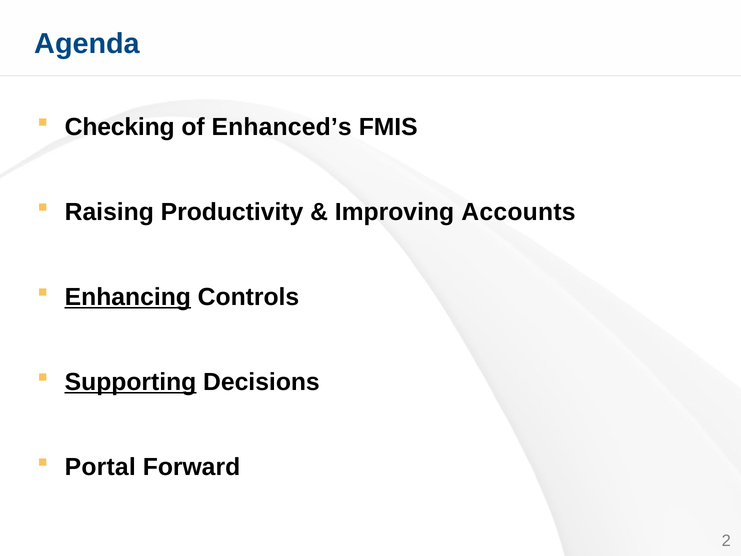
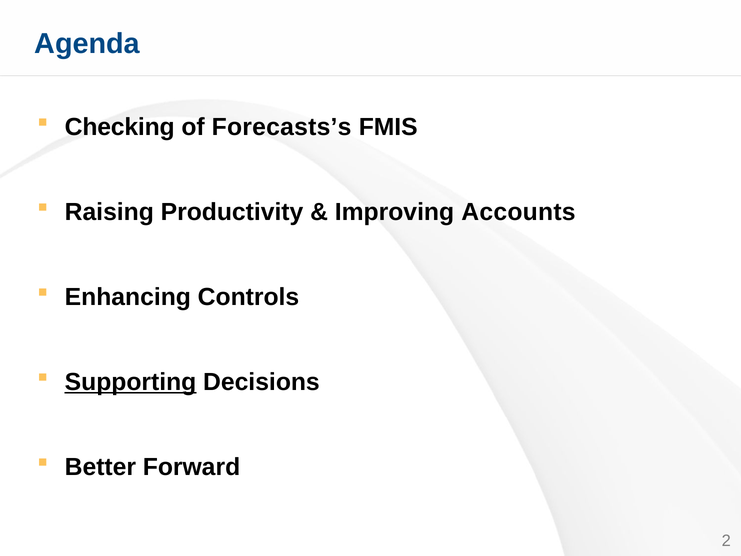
Enhanced’s: Enhanced’s -> Forecasts’s (282, 127)
Enhancing underline: present -> none (128, 297)
Portal: Portal -> Better (100, 467)
